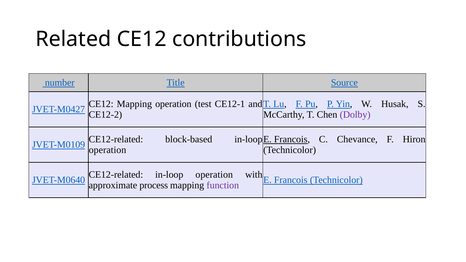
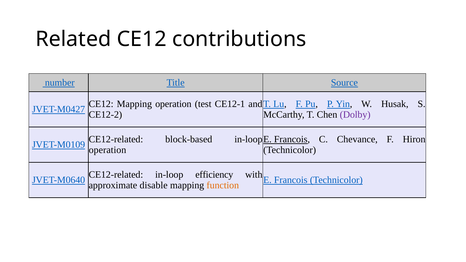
CE12-related in-loop operation: operation -> efficiency (214, 175)
process: process -> disable (154, 186)
function colour: purple -> orange (223, 186)
